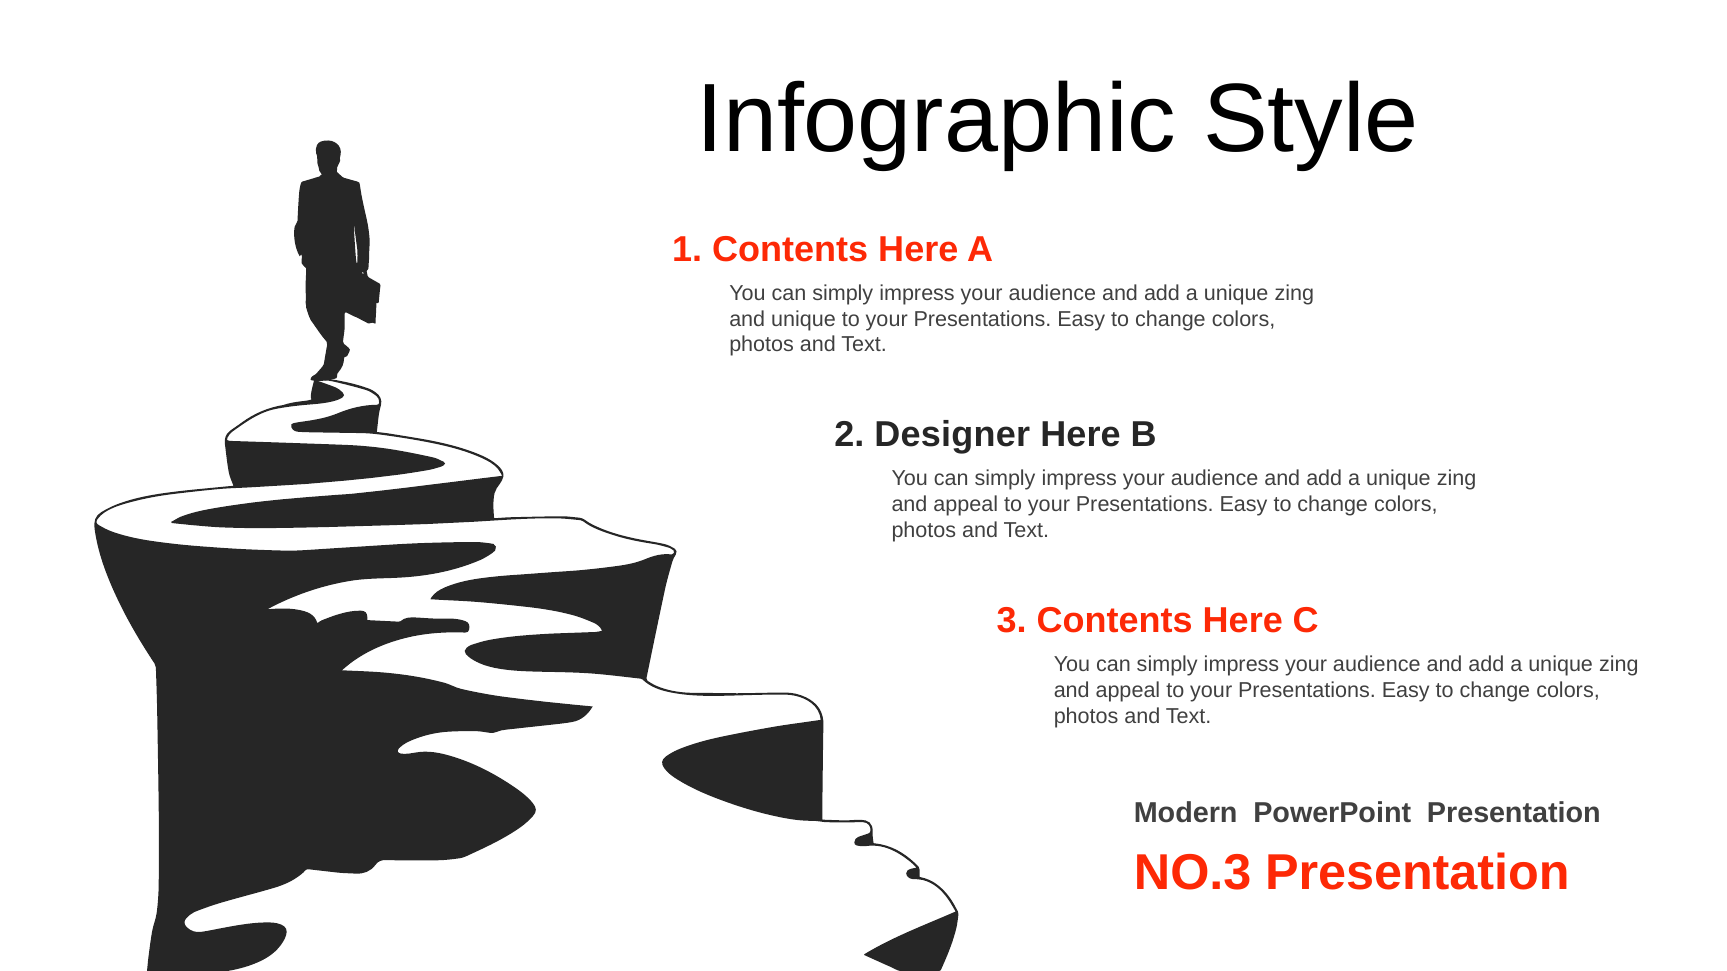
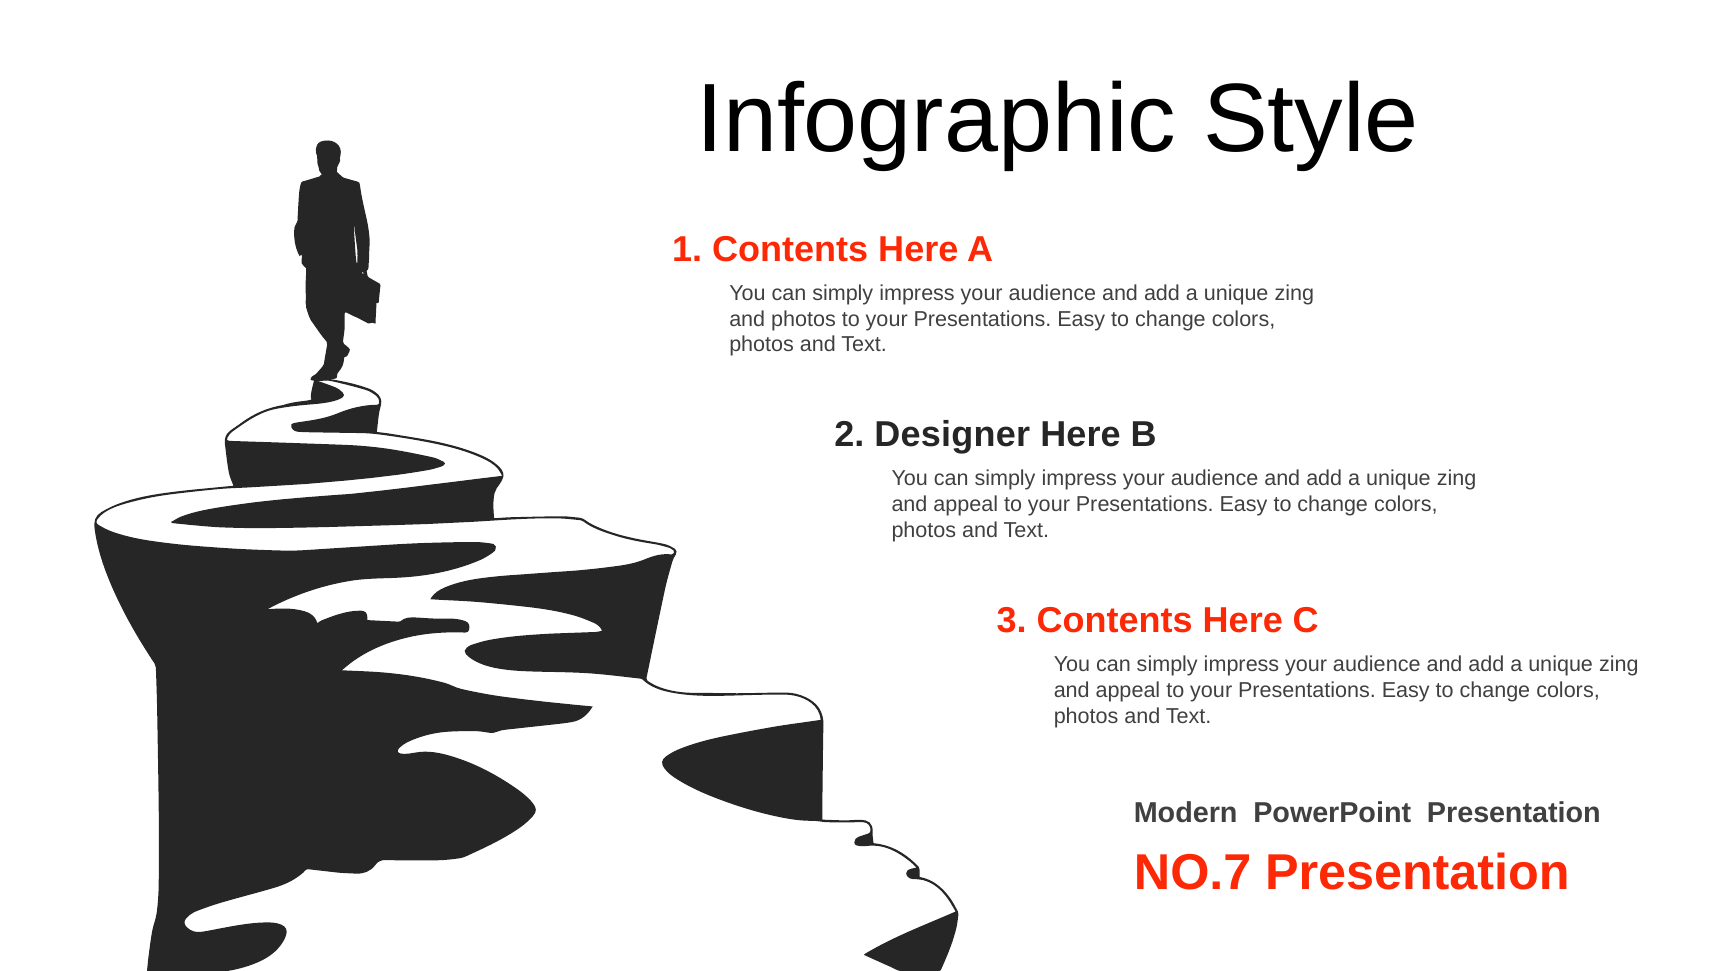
and unique: unique -> photos (803, 319)
NO.3: NO.3 -> NO.7 (1193, 873)
